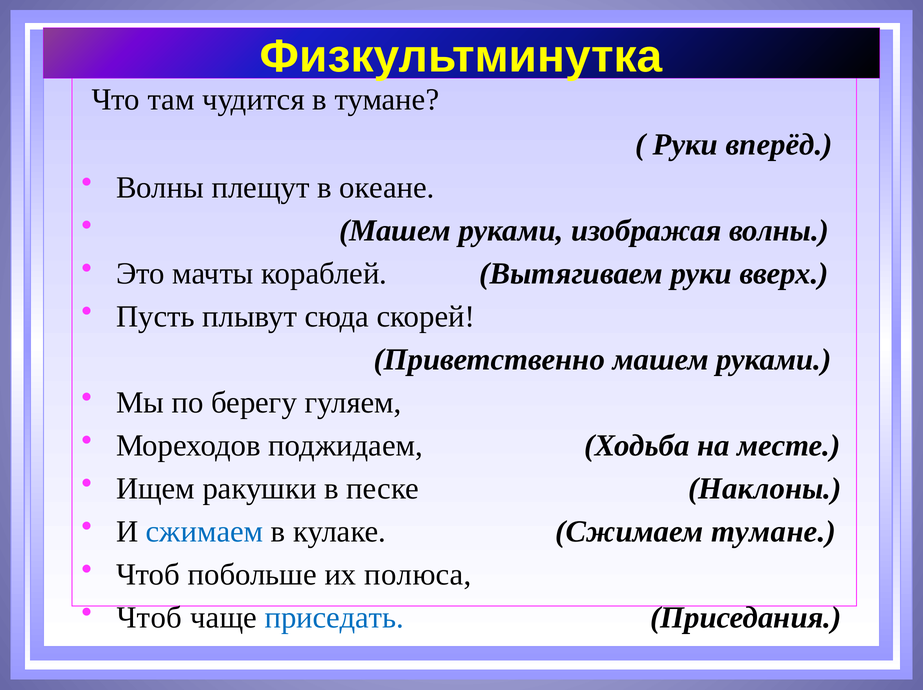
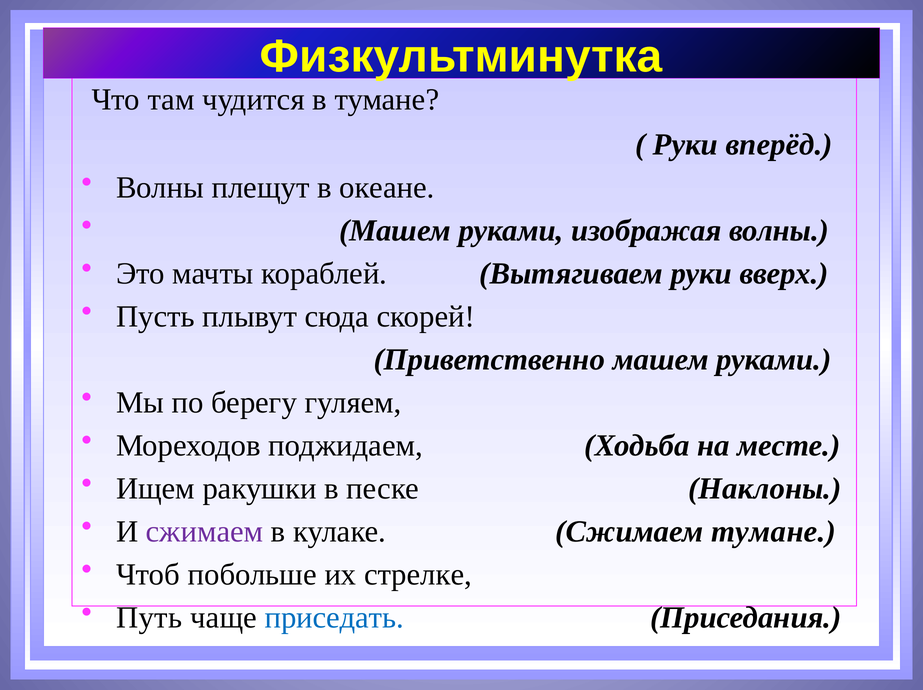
сжимаем colour: blue -> purple (205, 532)
полюса: полюса -> стрелке (418, 575)
Чтоб: Чтоб -> Путь (149, 618)
